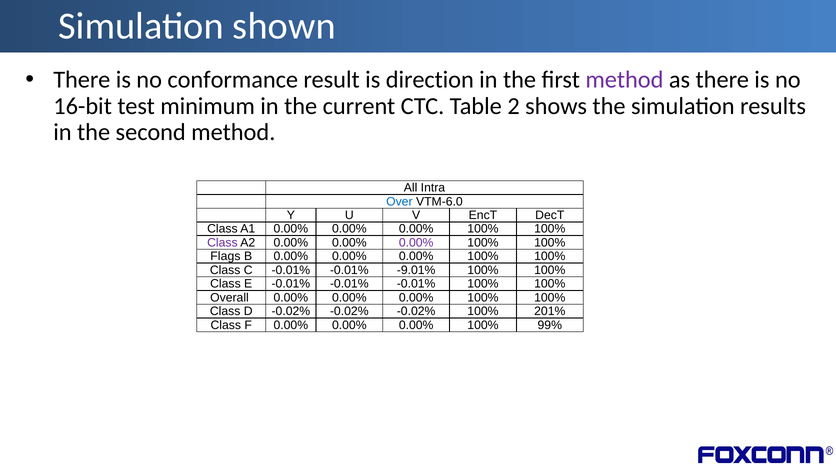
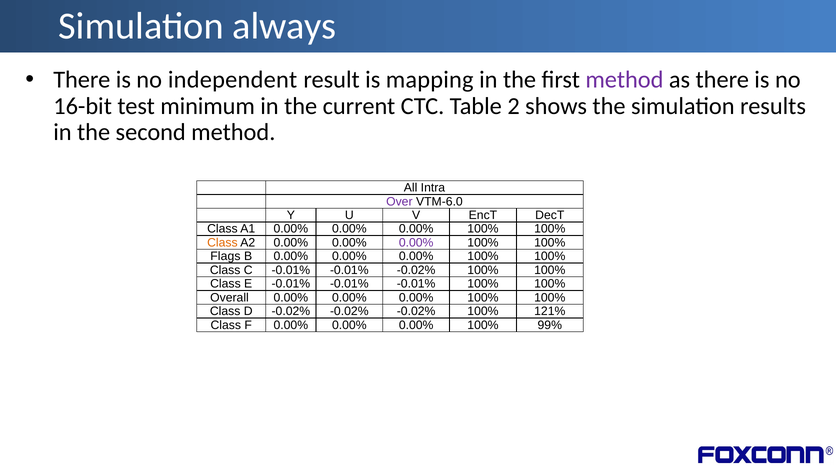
shown: shown -> always (284, 26)
conformance: conformance -> independent (233, 80)
direction: direction -> mapping (430, 80)
Over colour: blue -> purple (399, 202)
Class colour: purple -> orange (222, 243)
-0.01% -9.01%: -9.01% -> -0.02% (416, 270)
201%: 201% -> 121% (550, 311)
